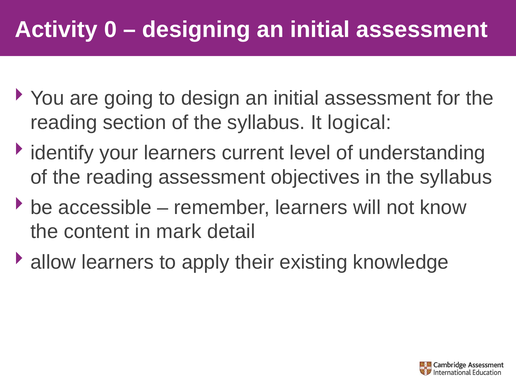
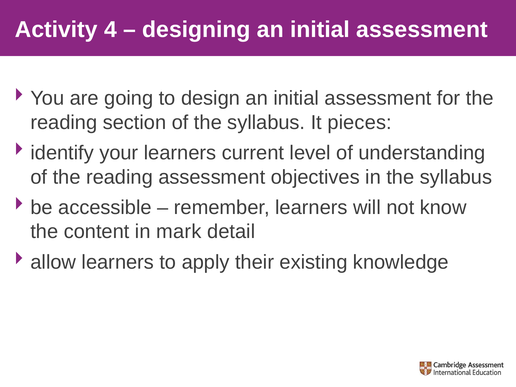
0: 0 -> 4 (110, 30)
logical: logical -> pieces (360, 122)
